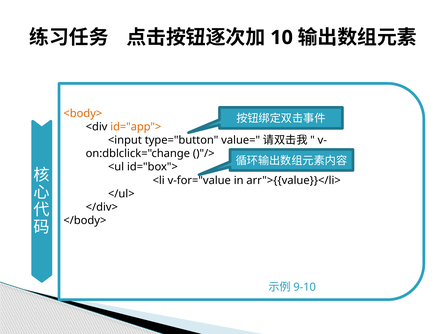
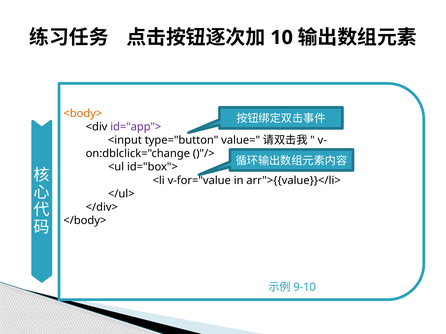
id="app"> colour: orange -> purple (136, 127)
